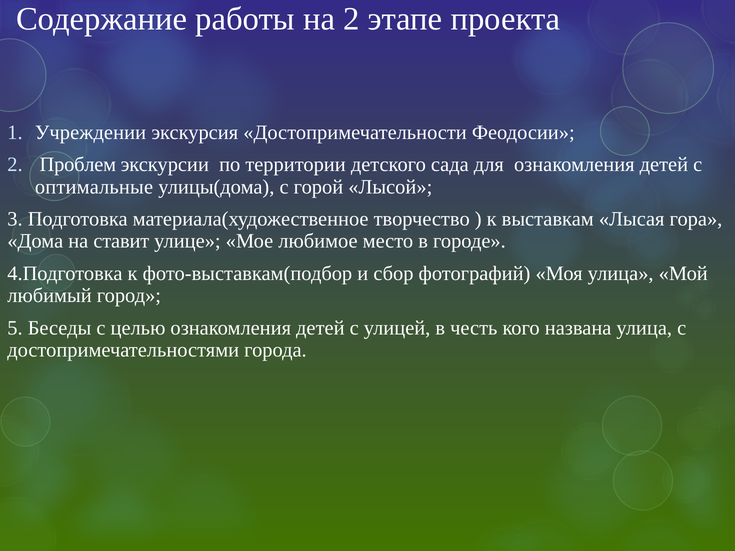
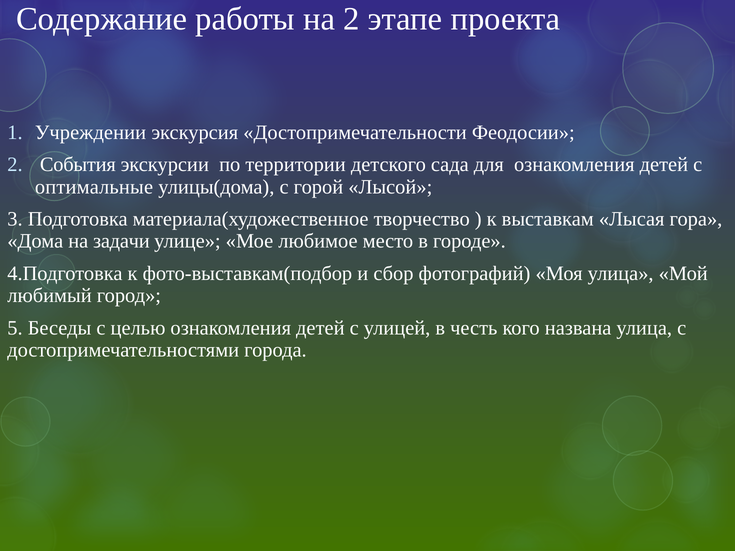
Проблем: Проблем -> События (78, 165)
ставит: ставит -> задачи (121, 241)
